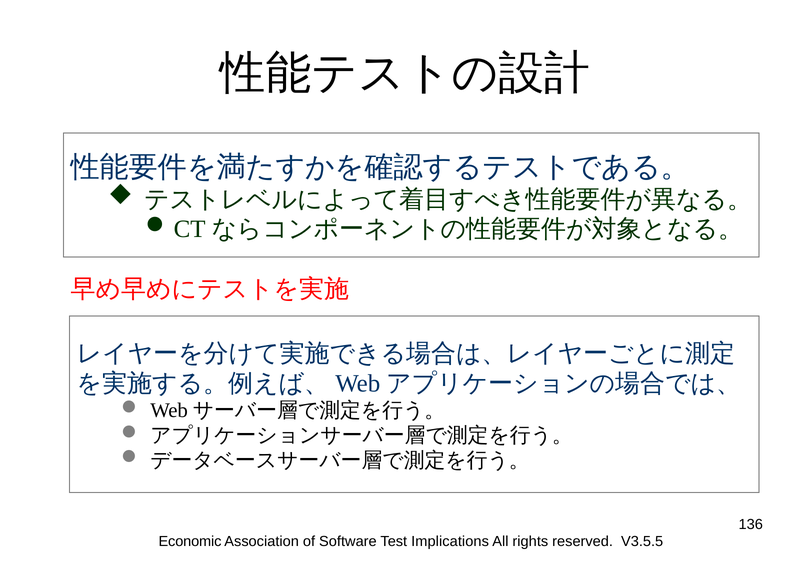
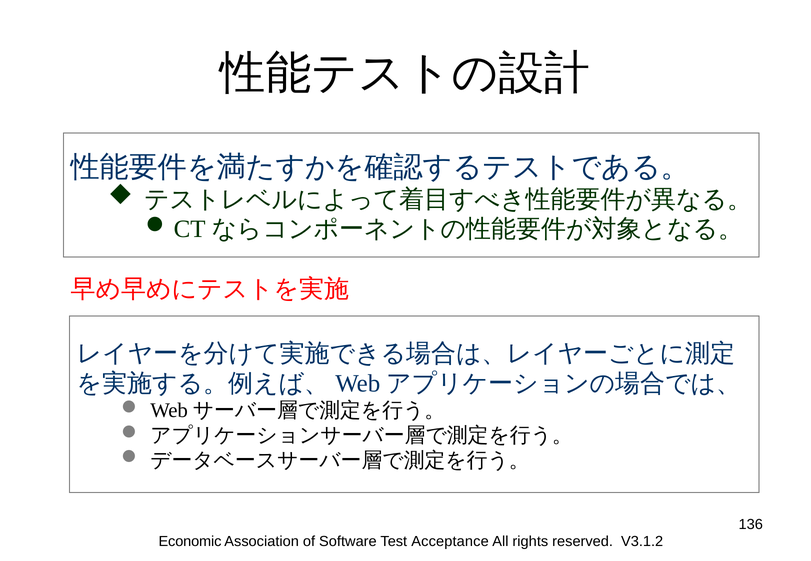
Implications: Implications -> Acceptance (450, 542)
V3.5.5: V3.5.5 -> V3.1.2 (642, 542)
